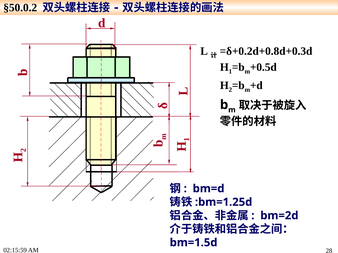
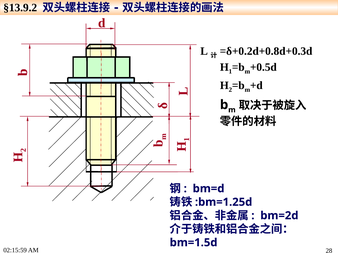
§50.0.2: §50.0.2 -> §13.9.2 (20, 8)
